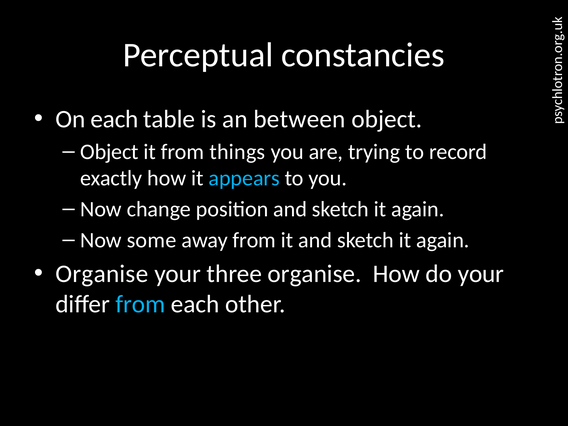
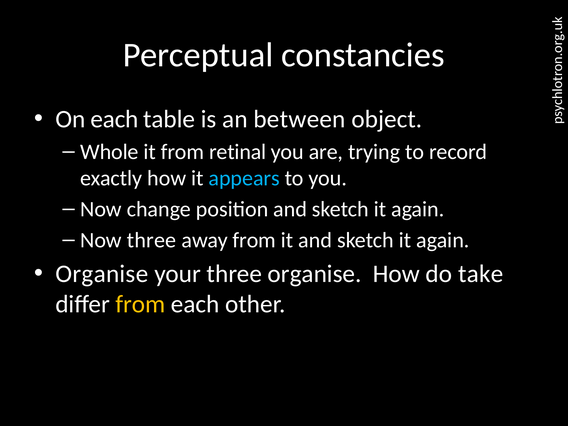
Object: Object -> Whole (109, 152)
things: things -> retinal (238, 152)
Now some: some -> three (152, 240)
do your: your -> take (481, 274)
from colour: light blue -> yellow (140, 304)
